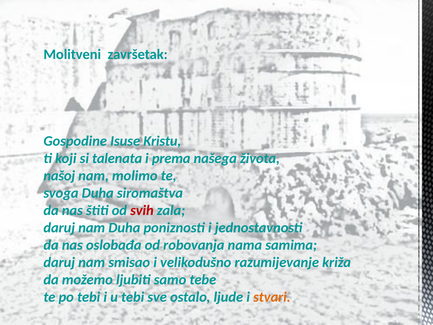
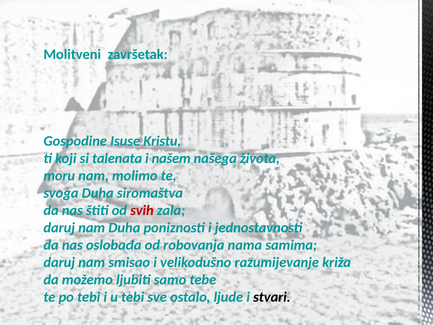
prema: prema -> našem (171, 158)
našoj: našoj -> moru (59, 176)
stvari colour: orange -> black (272, 297)
